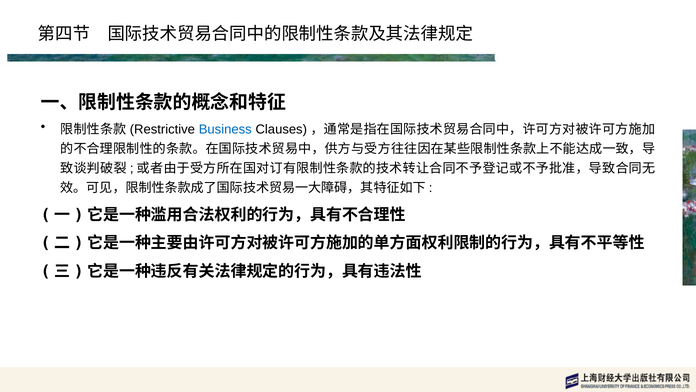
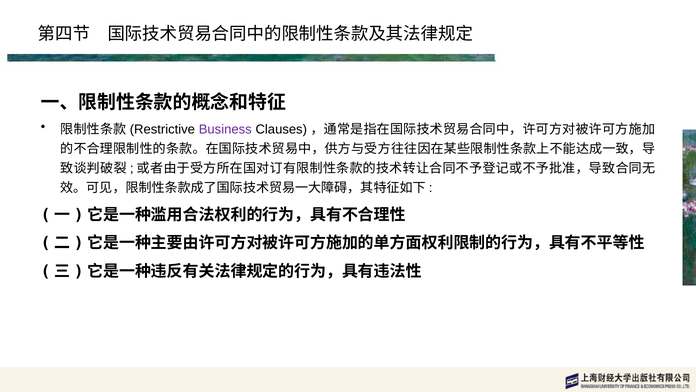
Business colour: blue -> purple (225, 129)
